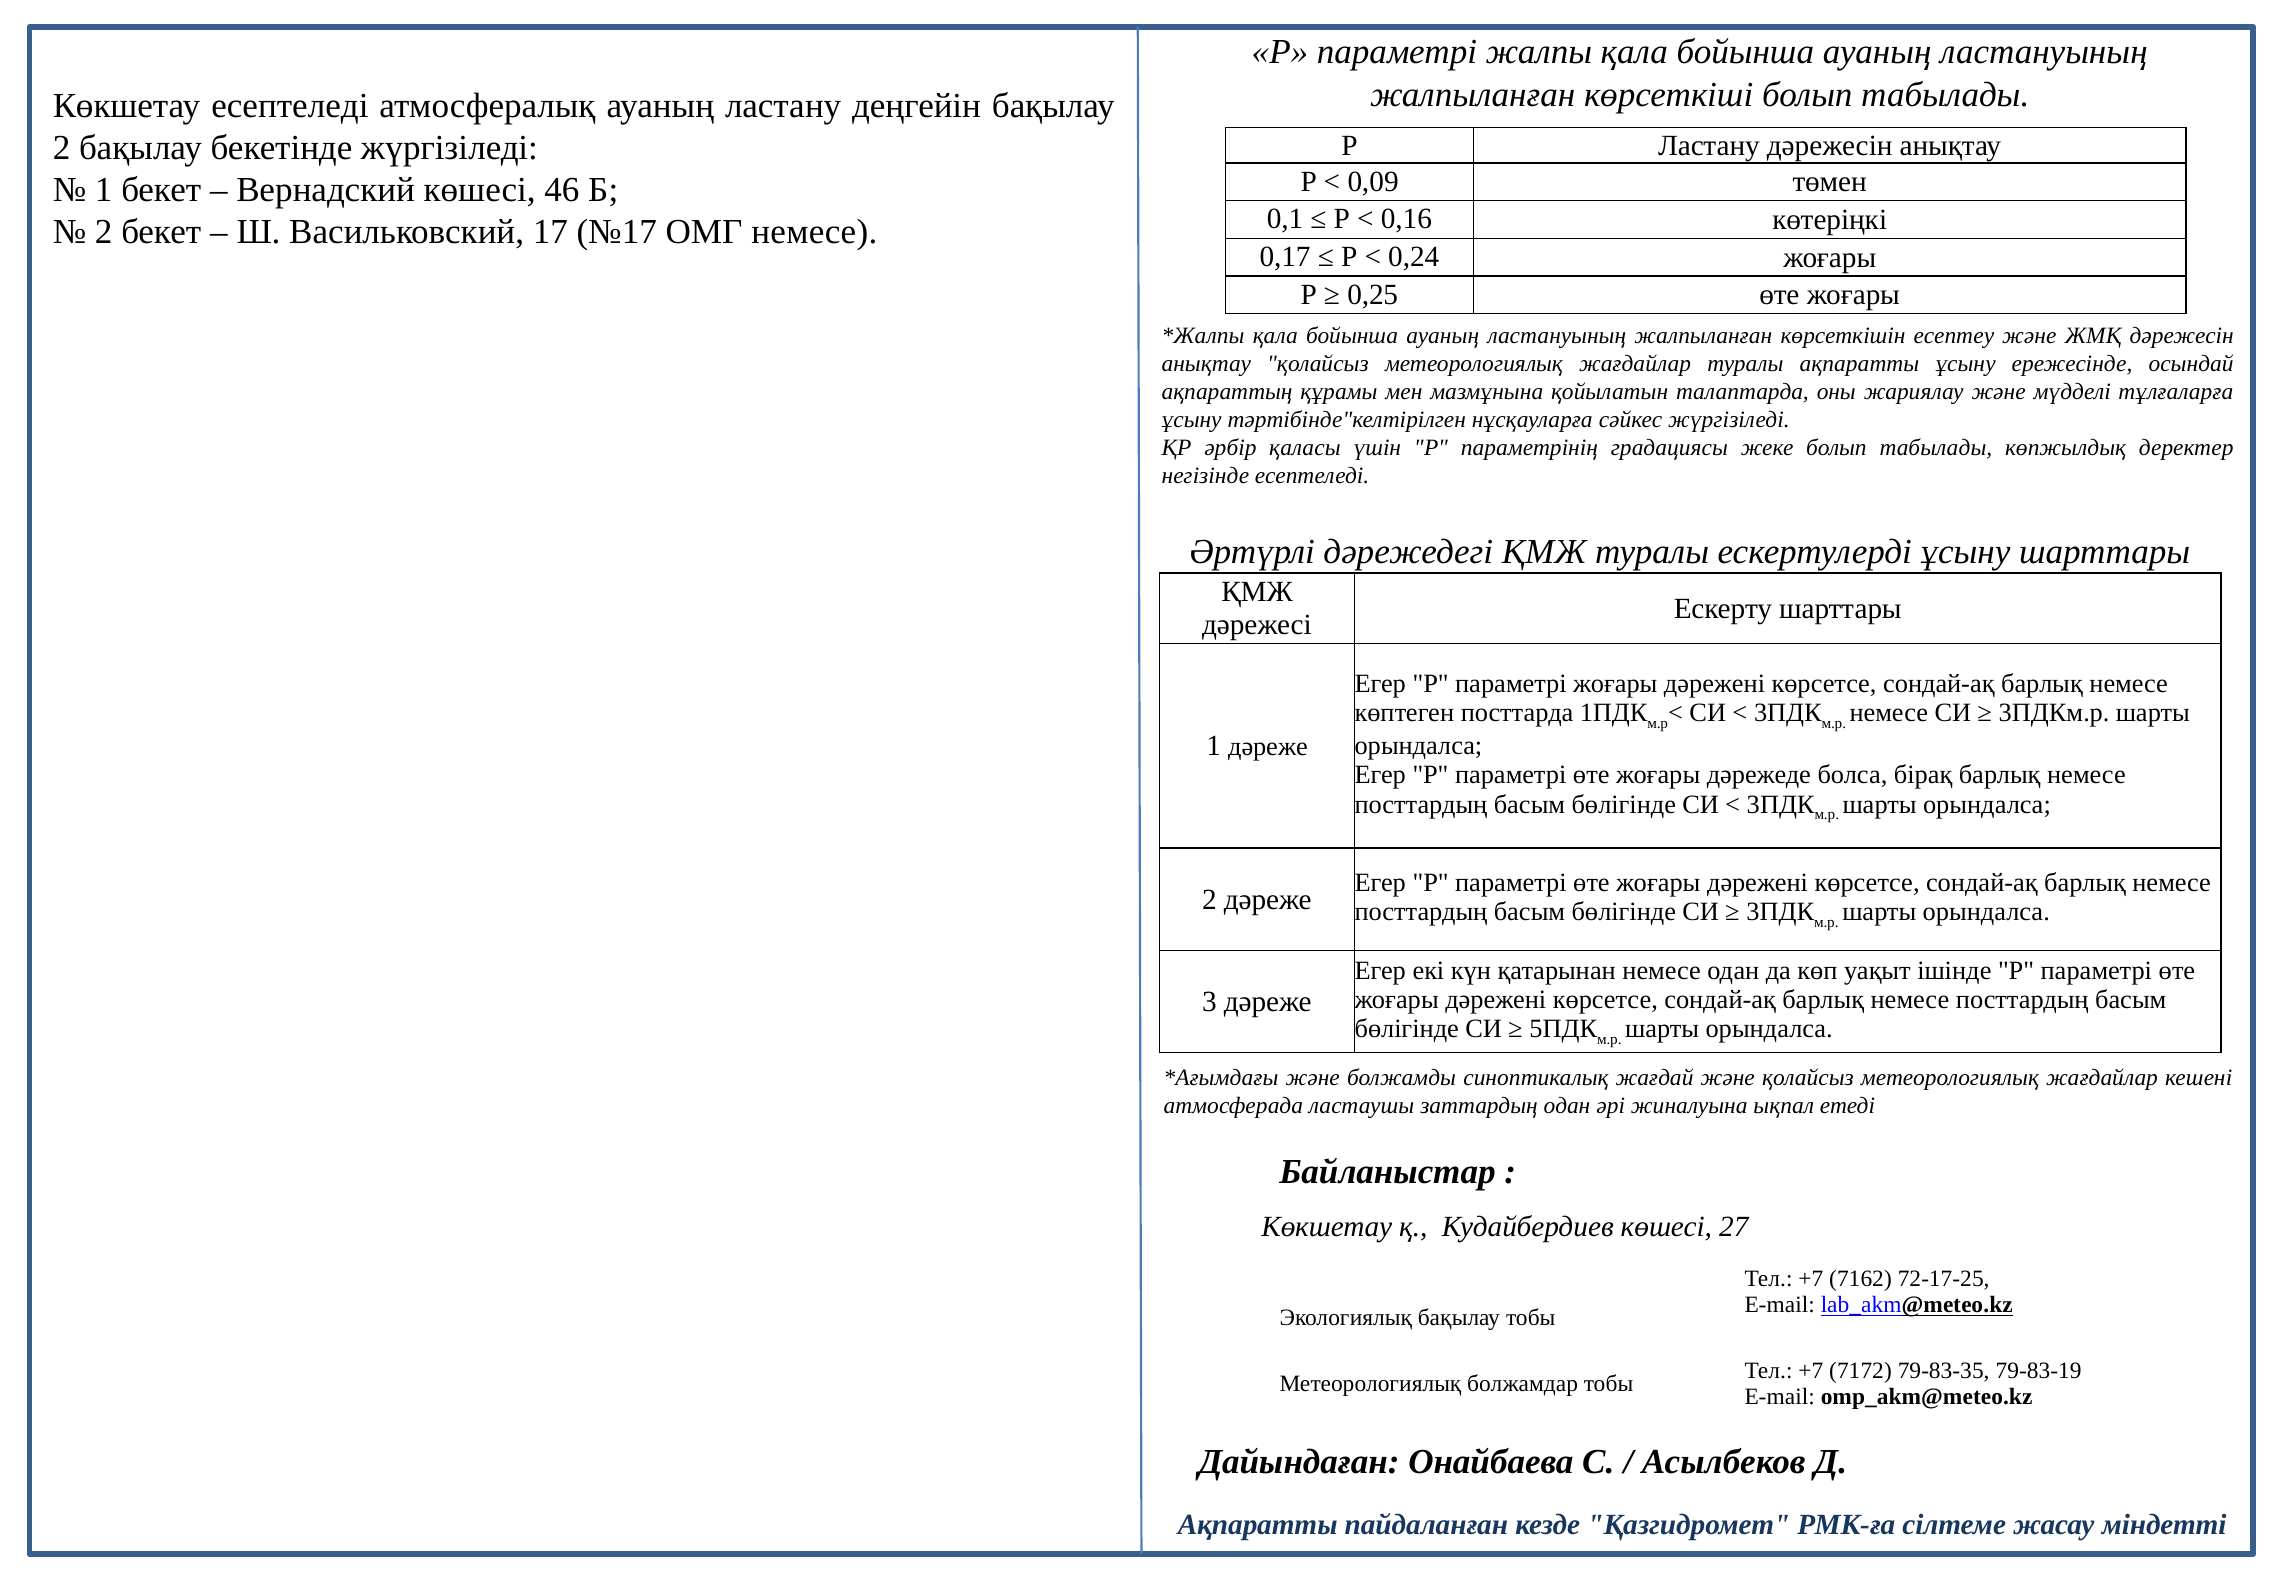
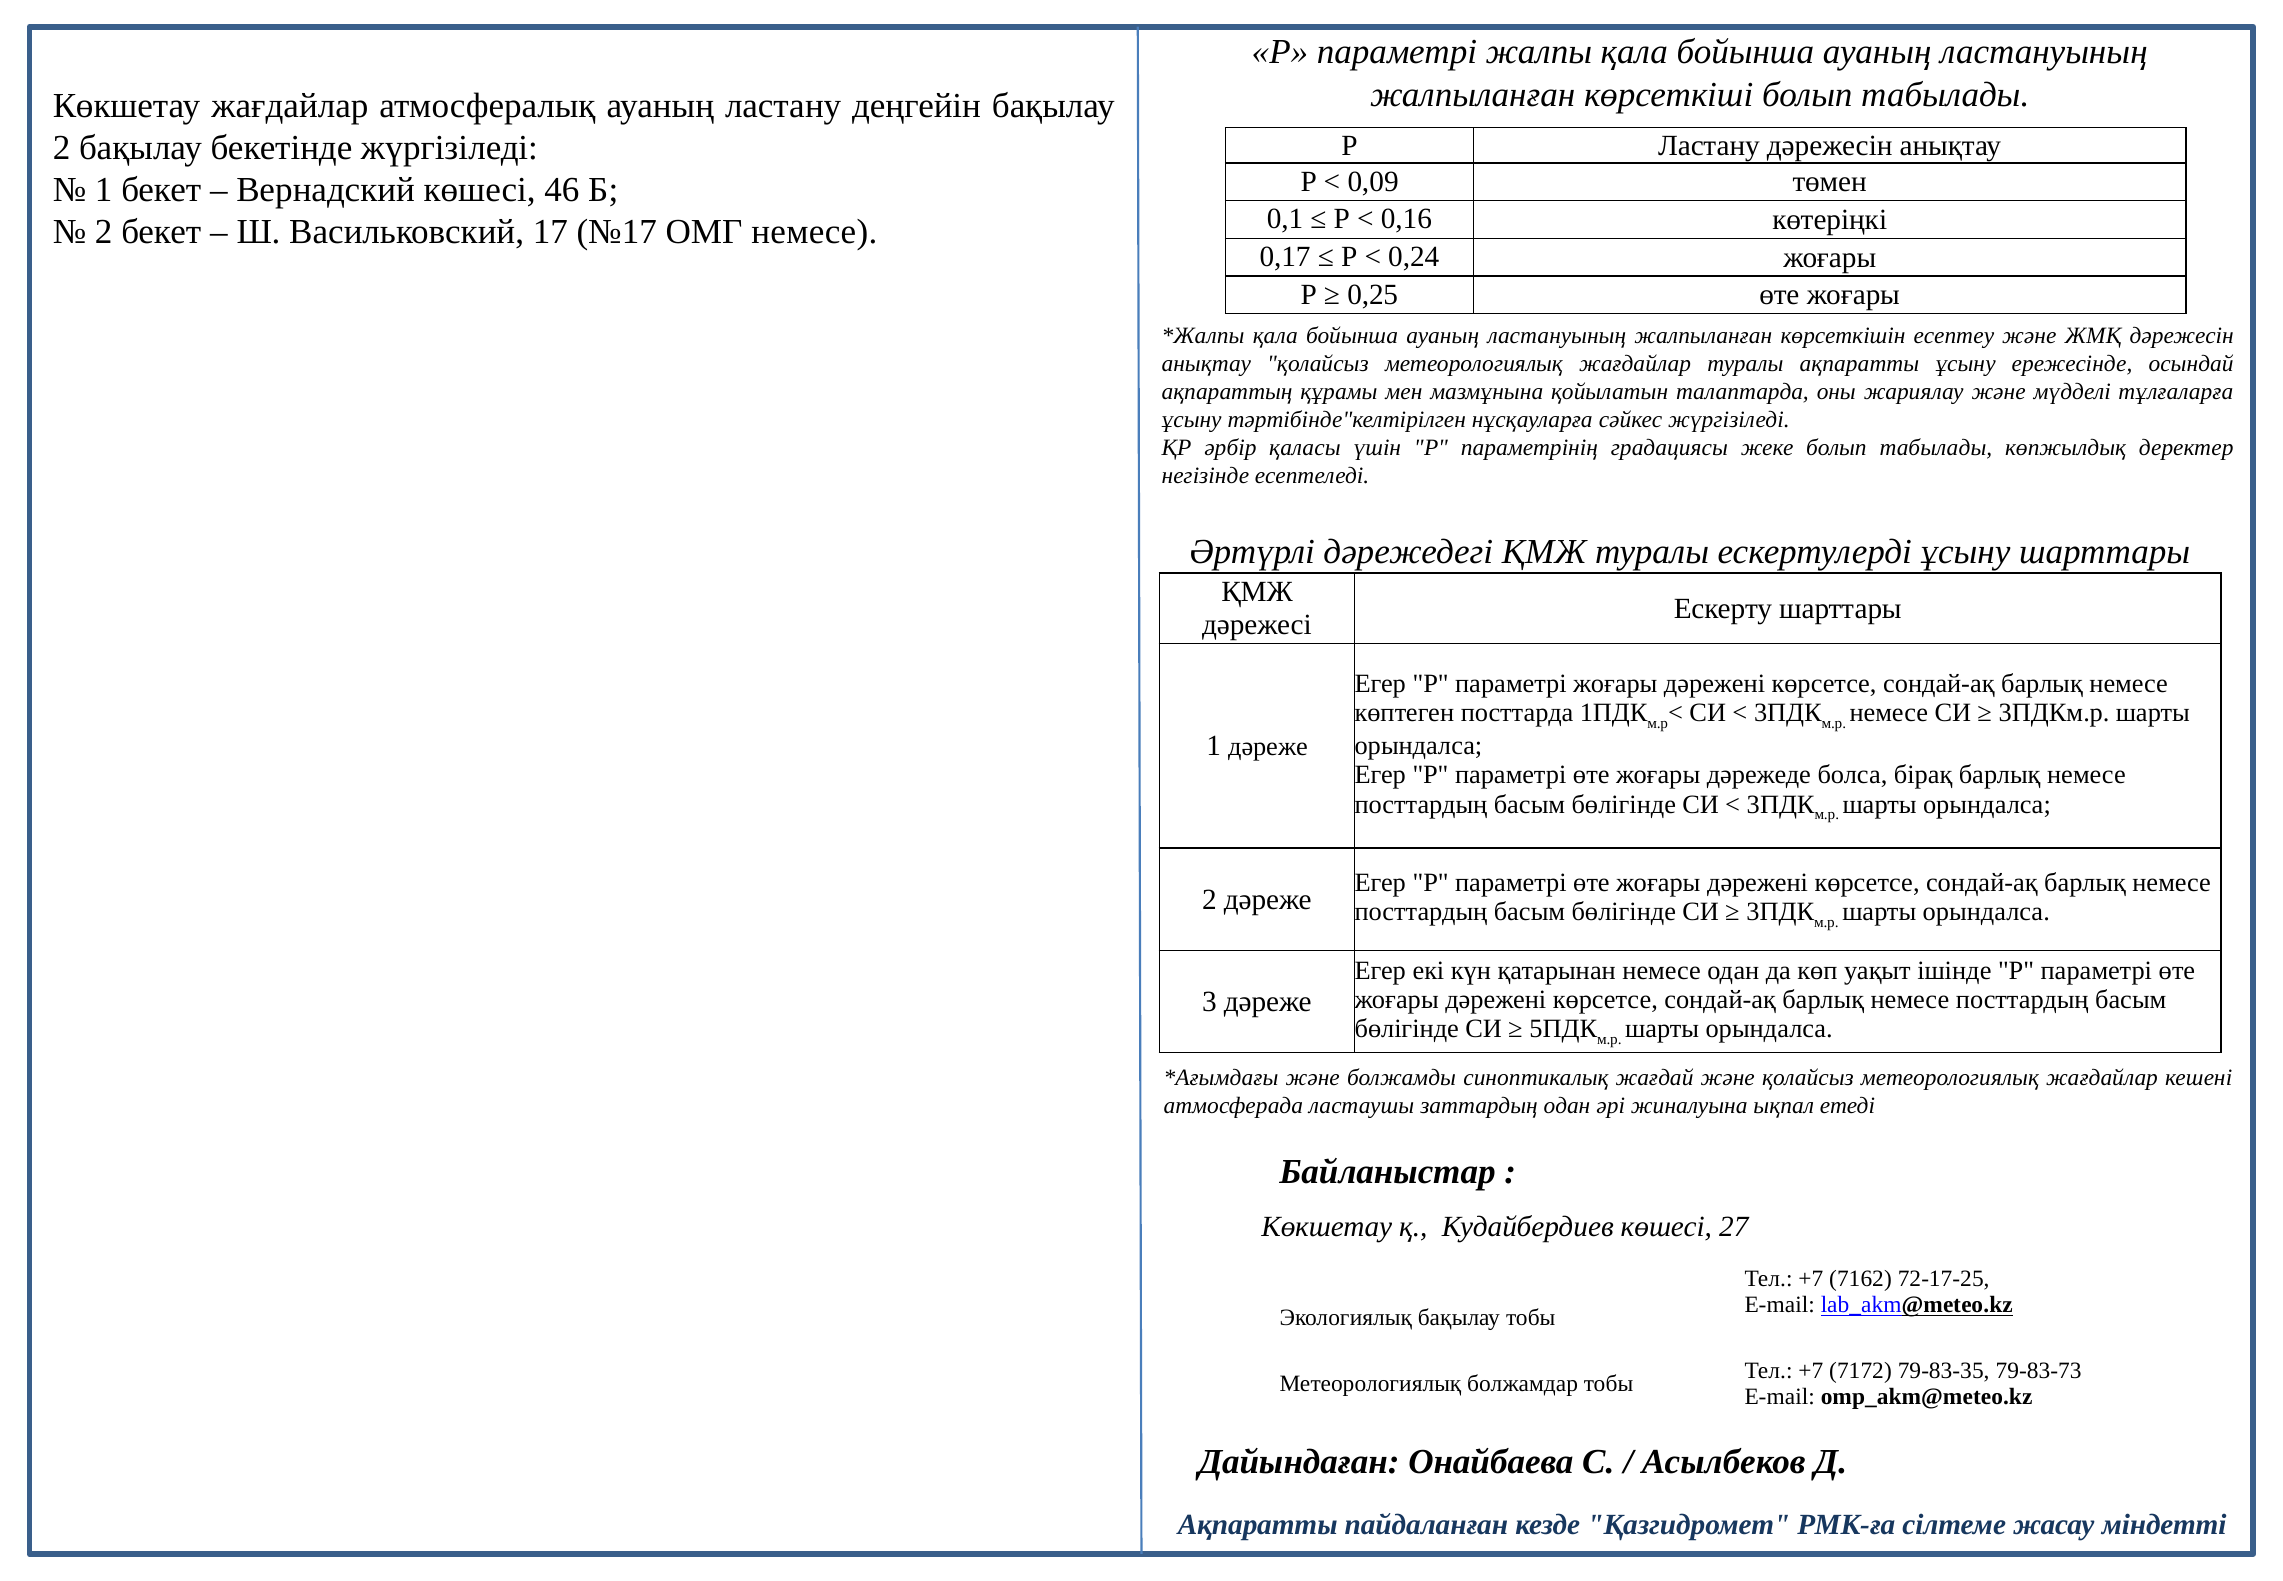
Көкшетау есептеледі: есептеледі -> жағдайлар (290, 106)
79-83-19: 79-83-19 -> 79-83-73 (2039, 1370)
